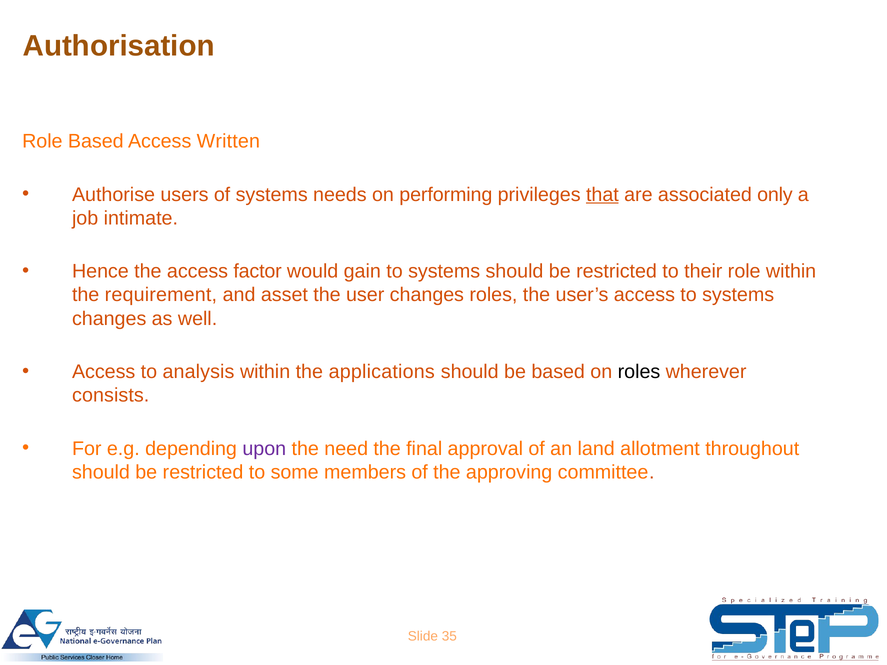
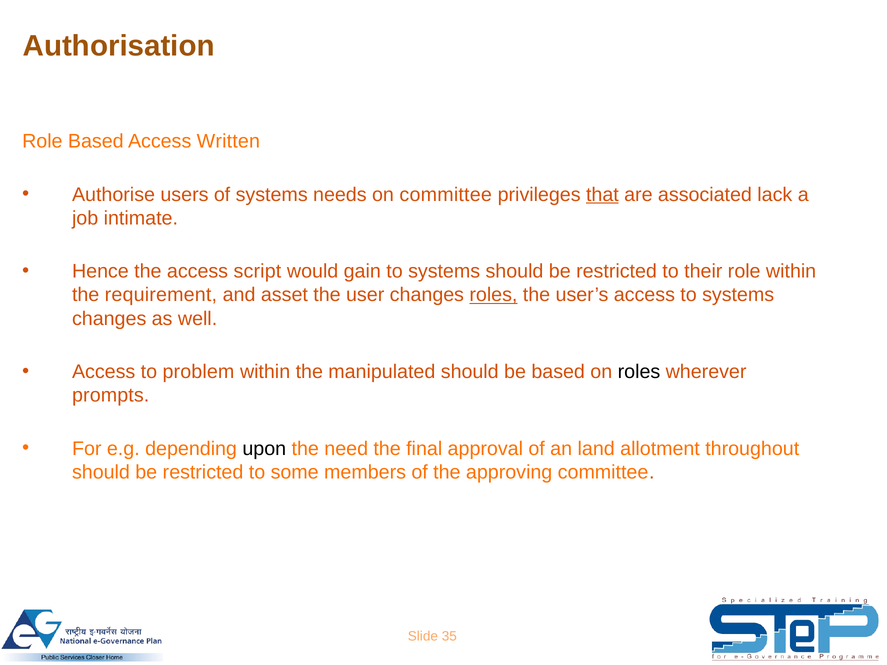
on performing: performing -> committee (446, 195)
only: only -> lack (775, 195)
factor: factor -> script (257, 271)
roles underline: none -> present (493, 295)
analysis: analysis -> problem (198, 372)
applications: applications -> manipulated (382, 372)
consists: consists -> prompts (111, 396)
upon colour: purple -> black (264, 449)
